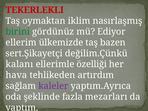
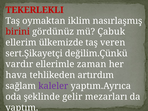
birini colour: green -> red (18, 32)
Ediyor: Ediyor -> Çabuk (111, 32)
bazen: bazen -> veren (113, 43)
kalanı: kalanı -> vardır (19, 64)
özelliği: özelliği -> zaman (92, 64)
fazla: fazla -> gelir (72, 97)
